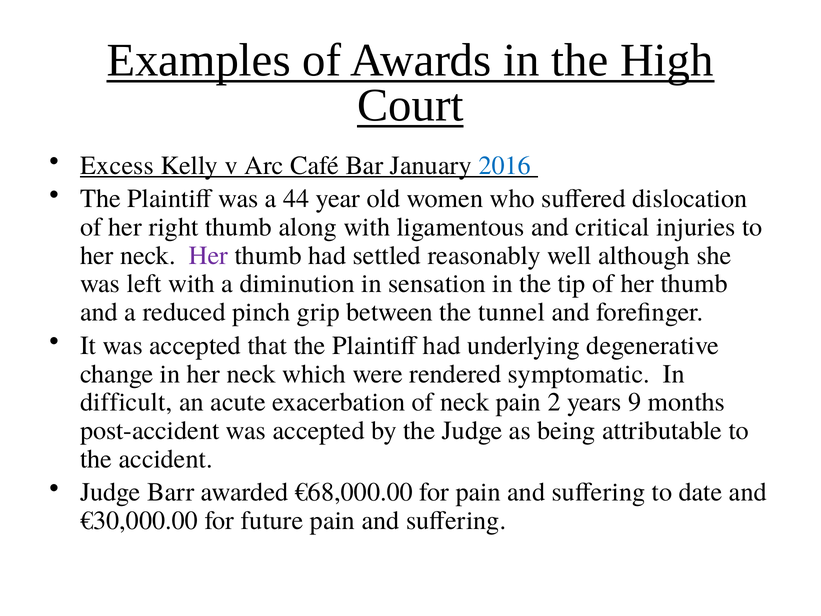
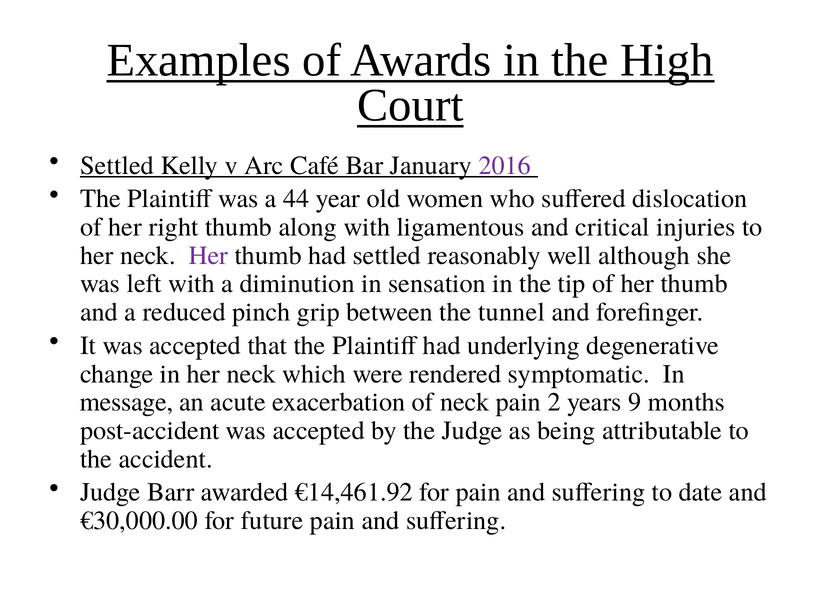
Excess: Excess -> Settled (117, 165)
2016 colour: blue -> purple (505, 165)
difficult: difficult -> message (126, 402)
€68,000.00: €68,000.00 -> €14,461.92 (354, 492)
